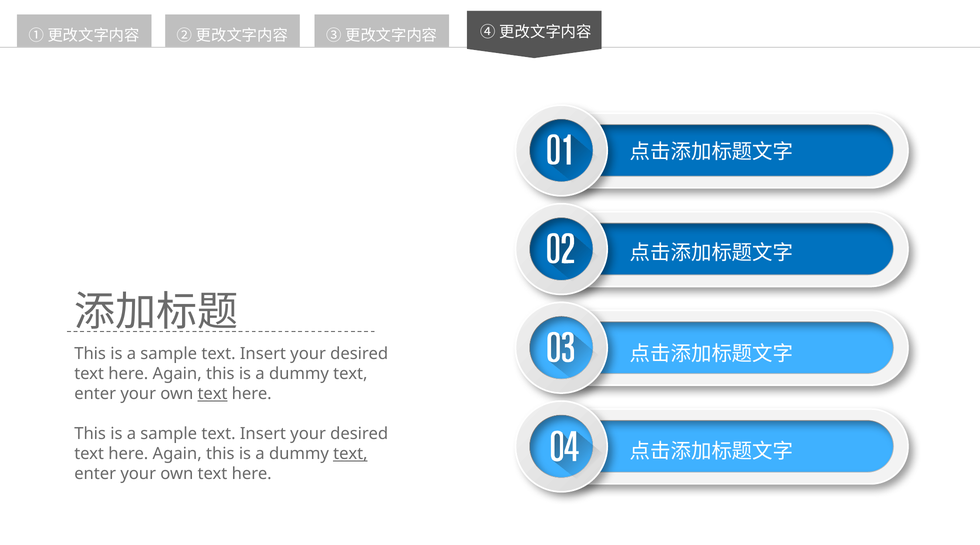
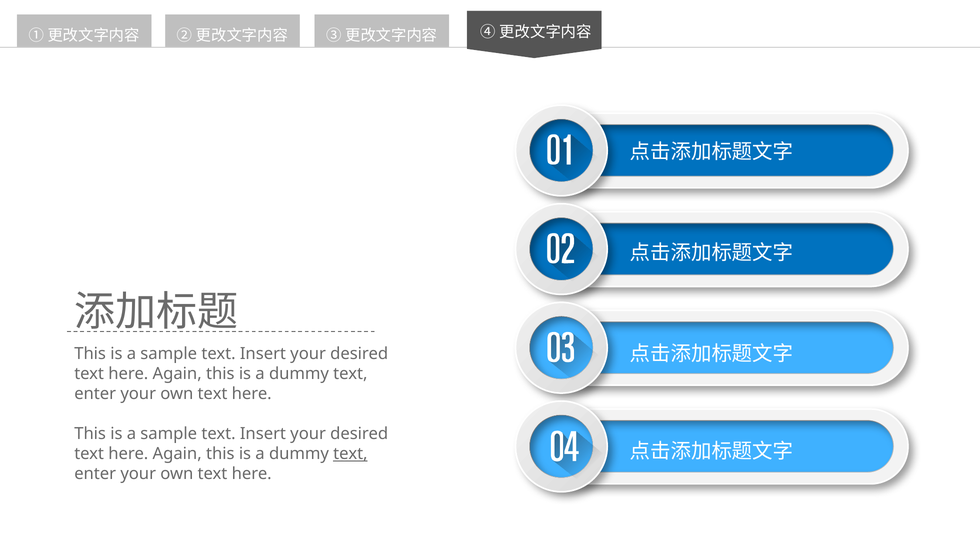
text underline: present -> none (213, 393)
